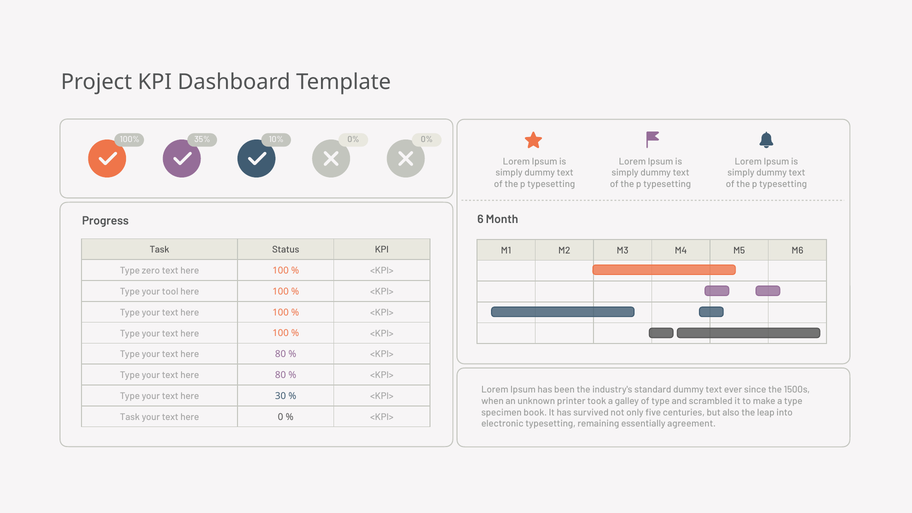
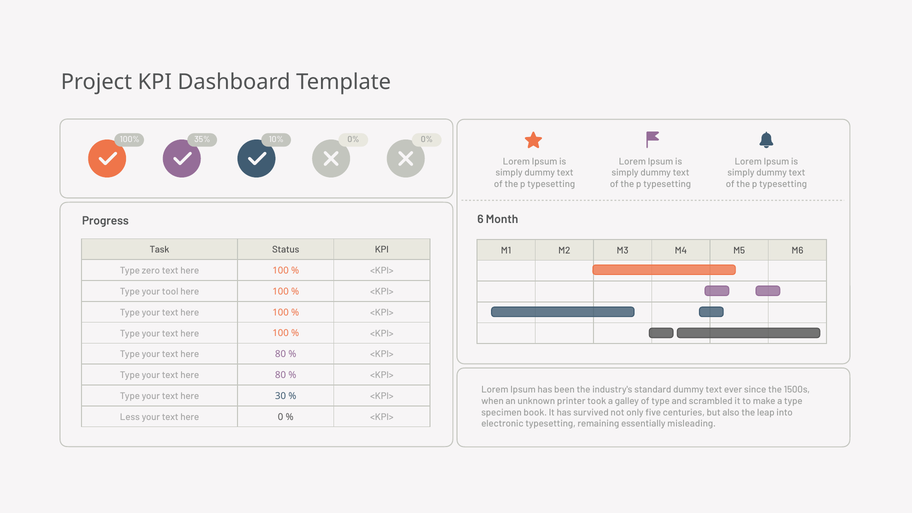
Task: Task -> Less (130, 417)
agreement: agreement -> misleading (692, 424)
